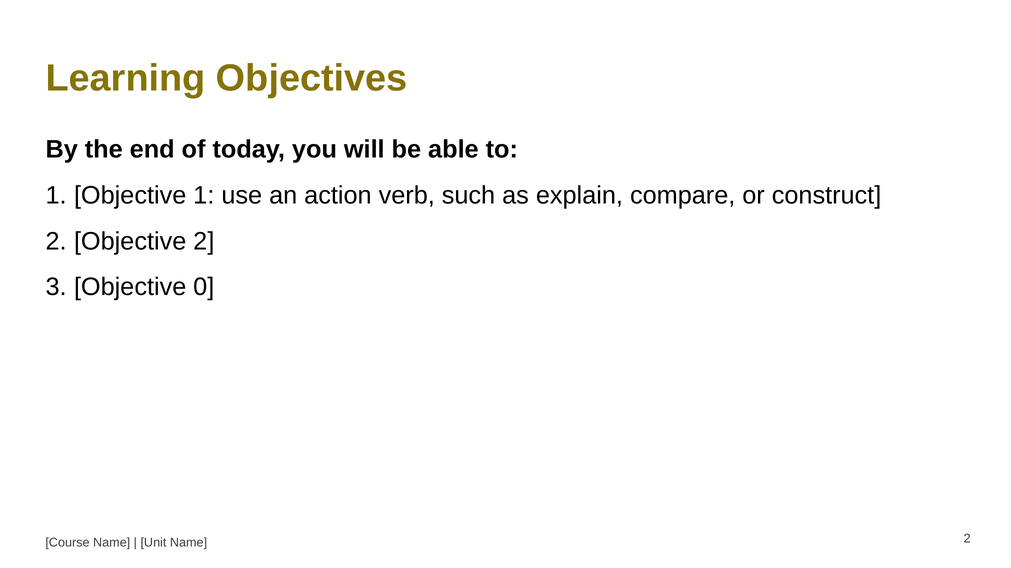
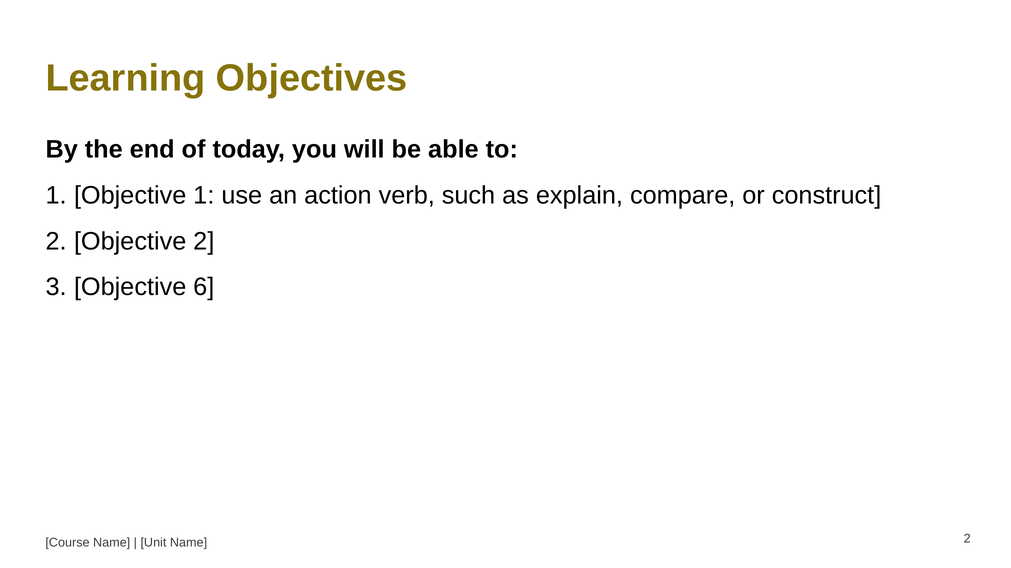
0: 0 -> 6 (204, 287)
